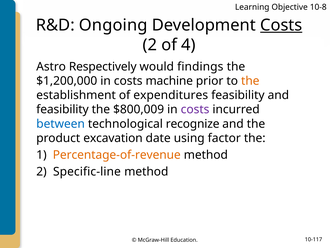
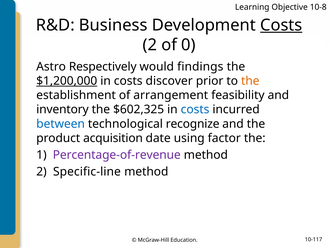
Ongoing: Ongoing -> Business (113, 25)
4: 4 -> 0 (188, 45)
$1,200,000 underline: none -> present (67, 81)
machine: machine -> discover (169, 81)
expenditures: expenditures -> arrangement (171, 95)
feasibility: feasibility -> inventory (62, 109)
$800,009: $800,009 -> $602,325 (139, 109)
costs colour: purple -> blue (195, 109)
excavation: excavation -> acquisition (113, 138)
Percentage-of-revenue colour: orange -> purple (117, 155)
